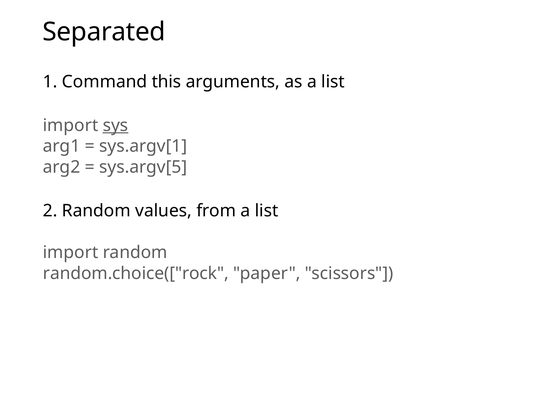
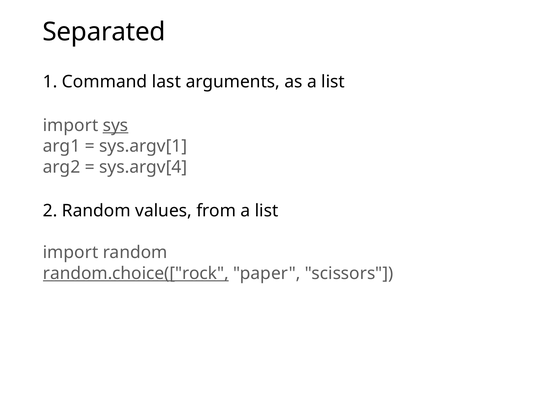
this: this -> last (166, 82)
sys.argv[5: sys.argv[5 -> sys.argv[4 (143, 167)
random.choice(["rock underline: none -> present (136, 273)
